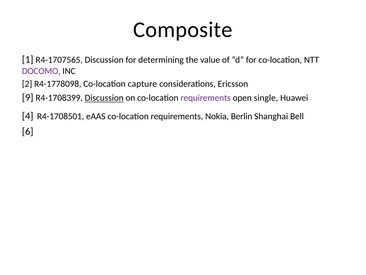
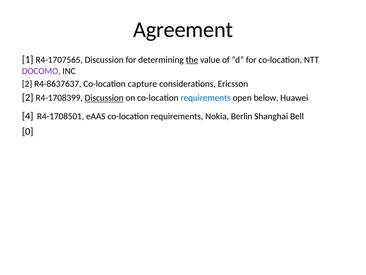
Composite: Composite -> Agreement (183, 30)
the underline: none -> present (192, 60)
R4-1778098: R4-1778098 -> R4-8637637 (58, 84)
9: 9 -> 2 (28, 97)
requirements colour: purple -> blue (206, 98)
single: single -> below (266, 98)
6: 6 -> 0 (28, 131)
